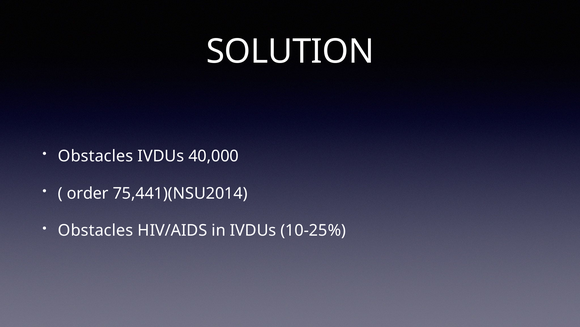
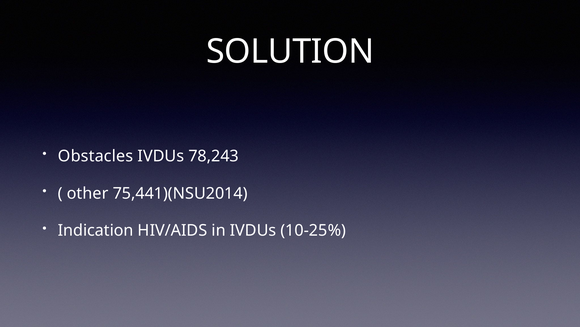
40,000: 40,000 -> 78,243 (214, 156)
order: order -> other (88, 193)
Obstacles: Obstacles -> Indication (96, 230)
